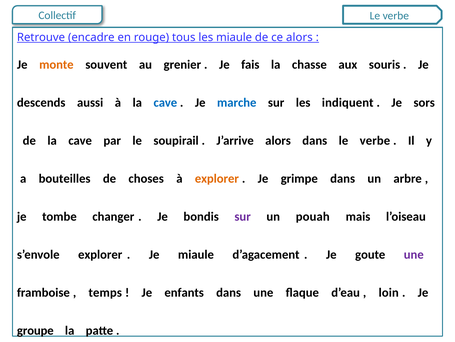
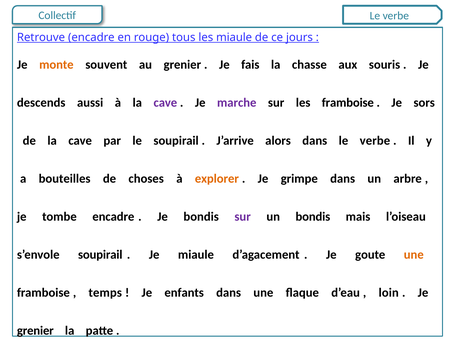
ce alors: alors -> jours (299, 37)
cave colour: blue -> purple (165, 102)
marche colour: blue -> purple (237, 102)
les indiquent: indiquent -> framboise (348, 102)
tombe changer: changer -> encadre (113, 216)
un pouah: pouah -> bondis (313, 216)
s’envole explorer: explorer -> soupirail (100, 254)
une colour: purple -> orange (414, 254)
groupe: groupe -> grenier (35, 330)
